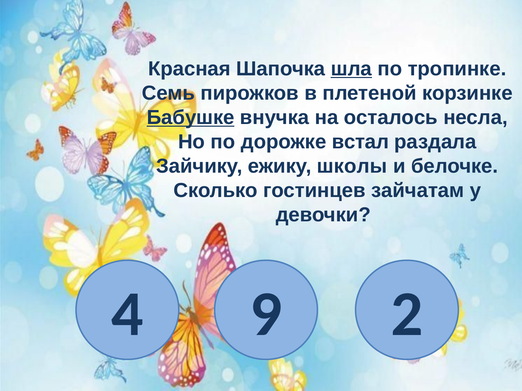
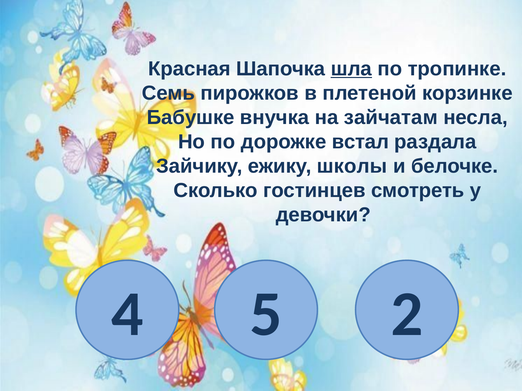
Бабушке underline: present -> none (191, 118)
осталось: осталось -> зайчатам (391, 118)
зайчатам: зайчатам -> смотреть (418, 191)
9: 9 -> 5 (266, 315)
